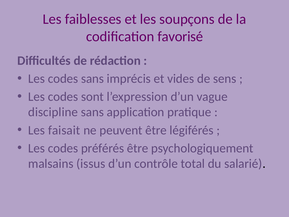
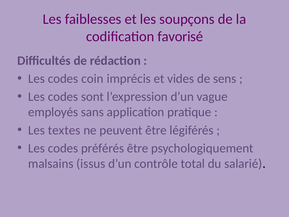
codes sans: sans -> coin (92, 79)
discipline: discipline -> employés (53, 112)
faisait: faisait -> textes (64, 130)
